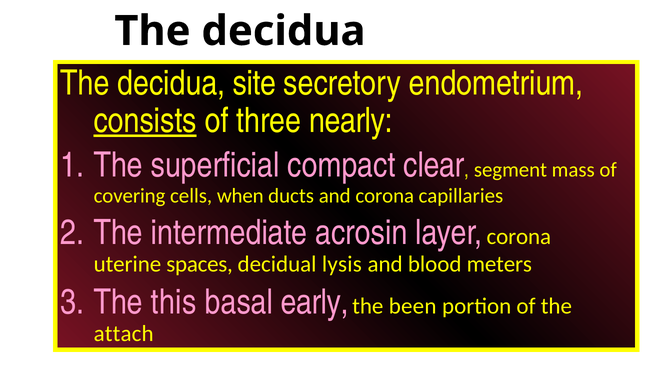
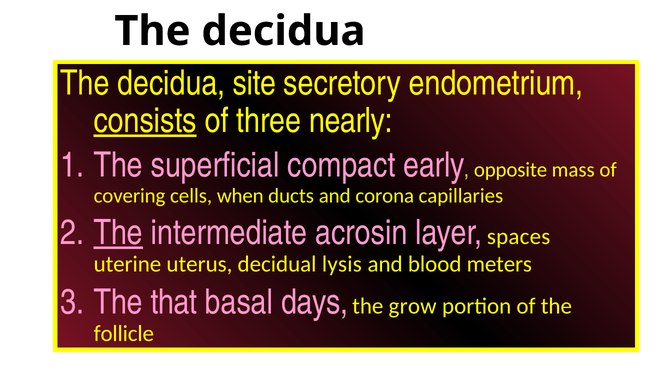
clear: clear -> early (434, 165)
segment: segment -> opposite (511, 170)
The underline: none -> present (118, 232)
layer corona: corona -> spaces (519, 236)
spaces: spaces -> uterus (199, 264)
this: this -> that (174, 302)
early: early -> days (315, 302)
been: been -> grow (413, 306)
attach: attach -> follicle (124, 333)
